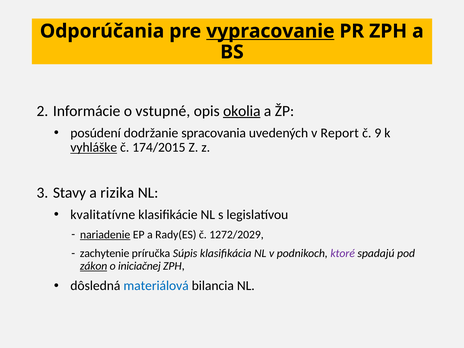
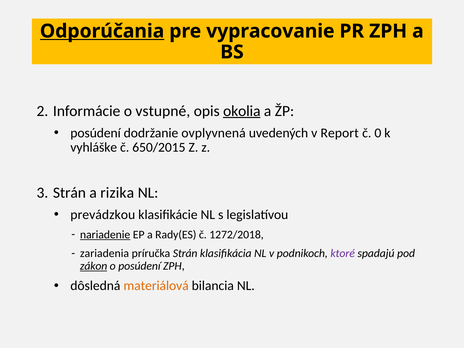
Odporúčania underline: none -> present (102, 31)
vypracovanie underline: present -> none (270, 31)
spracovania: spracovania -> ovplyvnená (214, 133)
9: 9 -> 0 (378, 133)
vyhláške underline: present -> none (94, 147)
174/2015: 174/2015 -> 650/2015 (159, 147)
3 Stavy: Stavy -> Strán (69, 193)
kvalitatívne: kvalitatívne -> prevádzkou (103, 215)
1272/2029: 1272/2029 -> 1272/2018 (237, 235)
zachytenie: zachytenie -> zariadenia (105, 253)
príručka Súpis: Súpis -> Strán (185, 253)
o iniciačnej: iniciačnej -> posúdení (139, 266)
materiálová colour: blue -> orange (156, 286)
